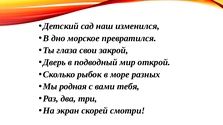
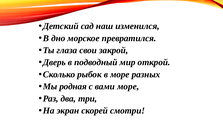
вами тебя: тебя -> море (128, 87)
